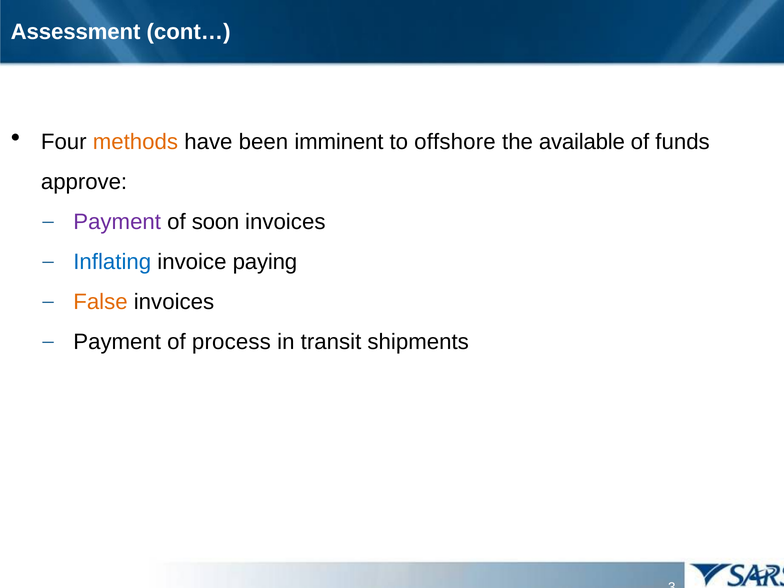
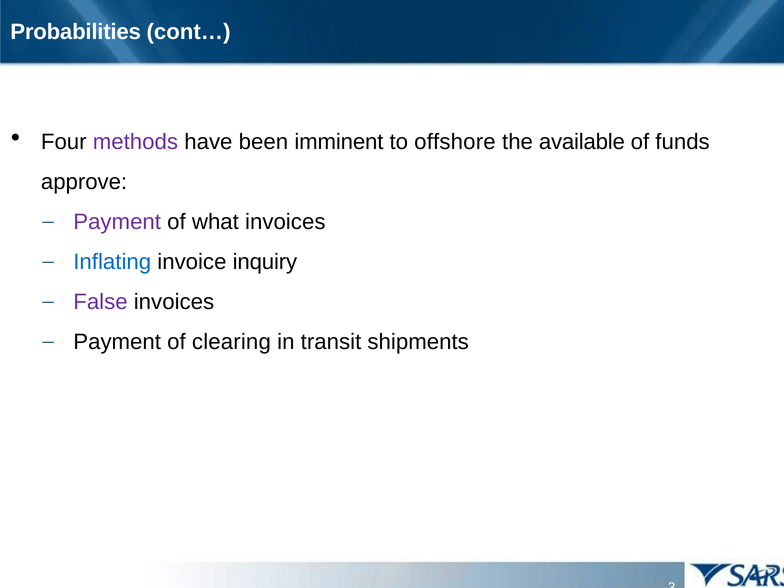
Assessment: Assessment -> Probabilities (76, 32)
methods colour: orange -> purple (135, 142)
soon: soon -> what (215, 222)
paying: paying -> inquiry (265, 262)
False colour: orange -> purple (100, 302)
process: process -> clearing (231, 342)
